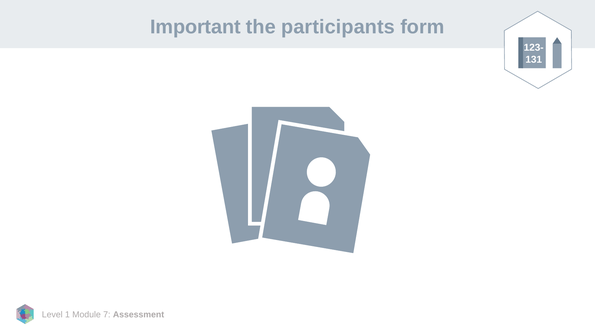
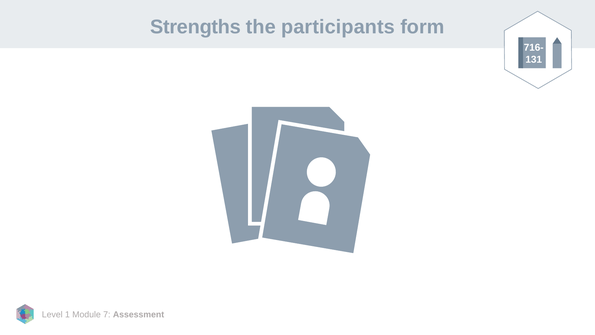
Important: Important -> Strengths (195, 27)
123-: 123- -> 716- (534, 47)
